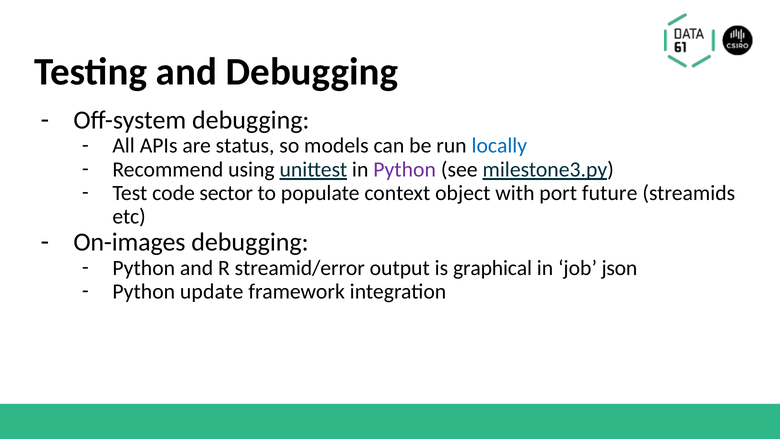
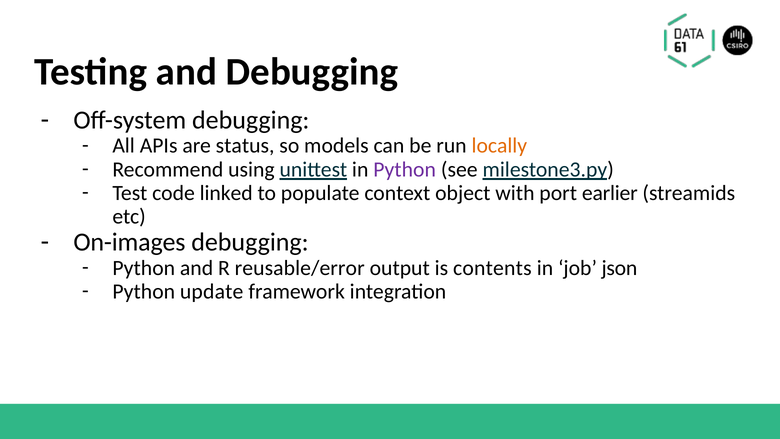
locally colour: blue -> orange (499, 146)
sector: sector -> linked (226, 193)
future: future -> earlier (610, 193)
streamid/error: streamid/error -> reusable/error (300, 268)
graphical: graphical -> contents (492, 268)
